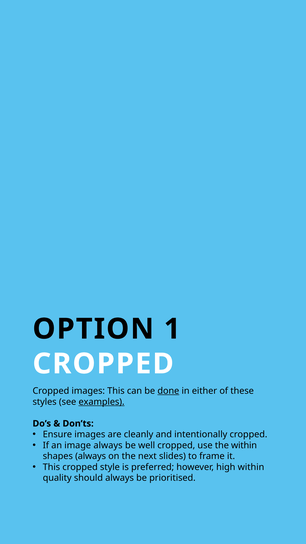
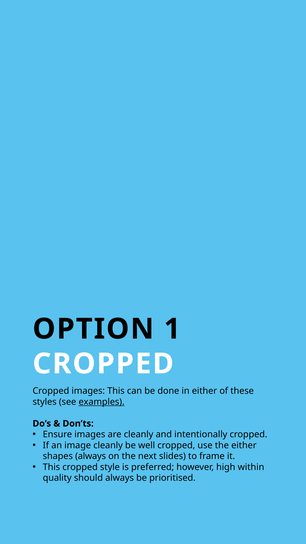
done underline: present -> none (168, 391)
image always: always -> cleanly (108, 445)
the within: within -> either (244, 445)
